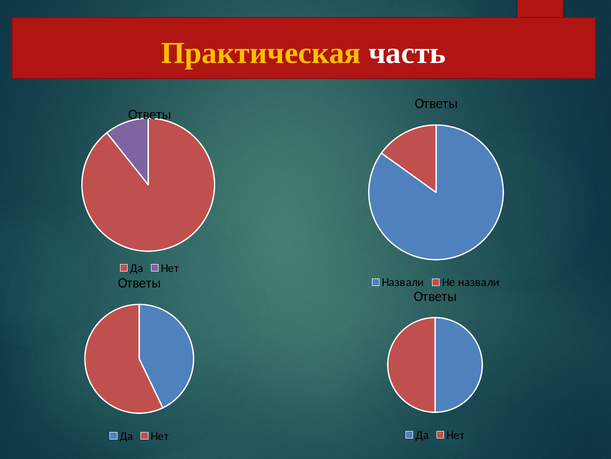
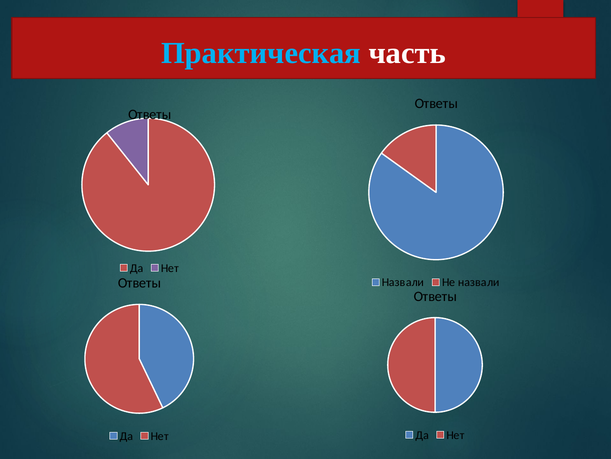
Практическая colour: yellow -> light blue (261, 53)
